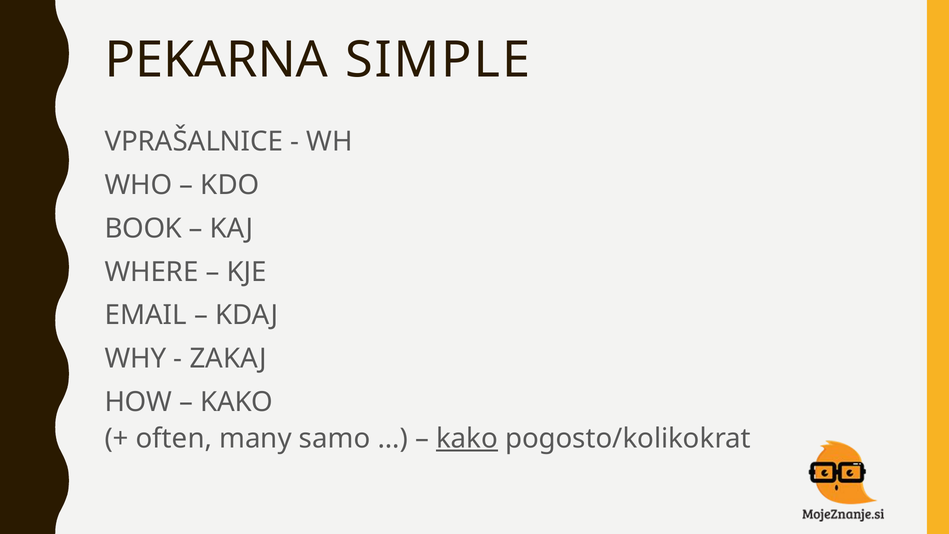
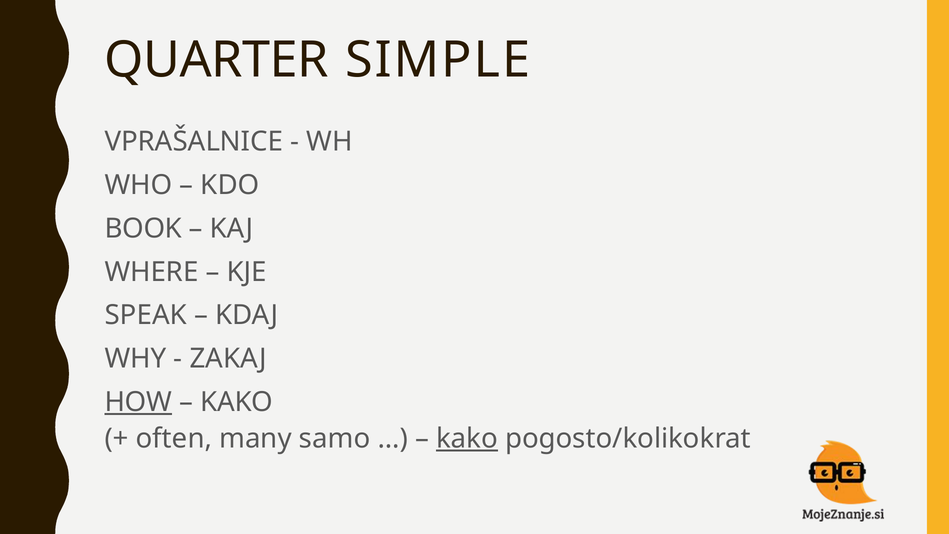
PEKARNA: PEKARNA -> QUARTER (217, 60)
EMAIL: EMAIL -> SPEAK (146, 315)
HOW underline: none -> present (138, 402)
